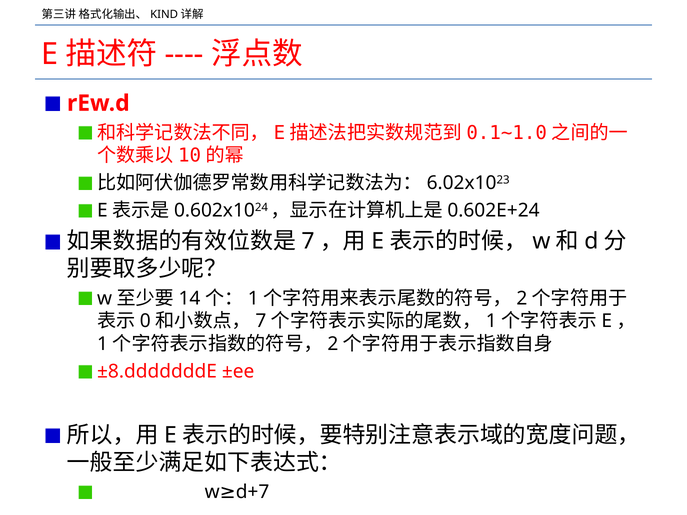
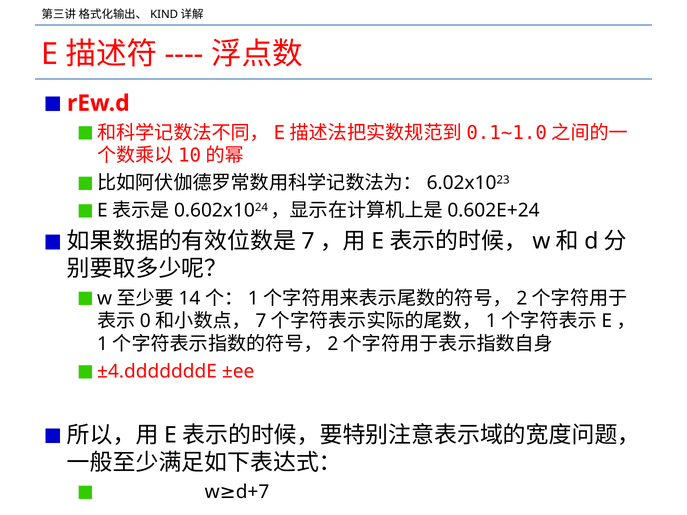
±8.dddddddE: ±8.dddddddE -> ±4.dddddddE (157, 372)
